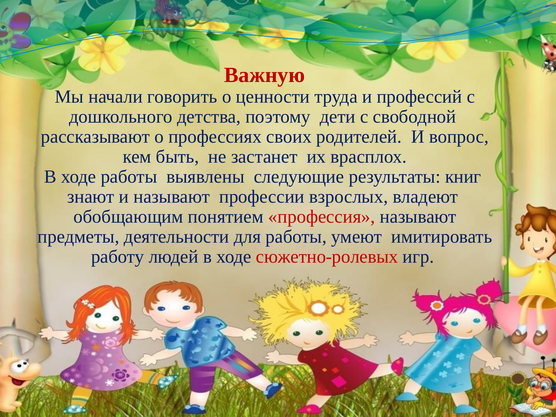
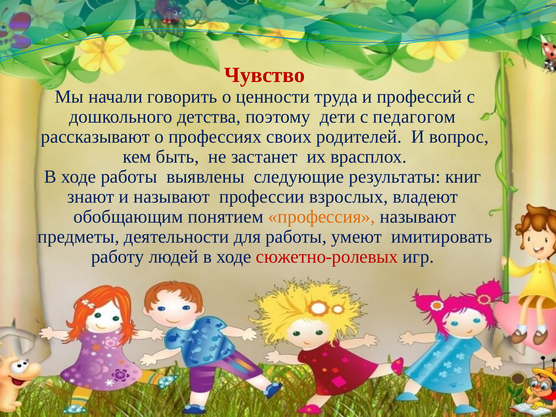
Важную: Важную -> Чувство (265, 75)
свободной: свободной -> педагогом (414, 117)
профессия colour: red -> orange (322, 217)
